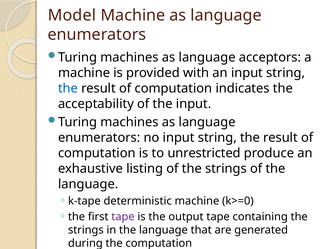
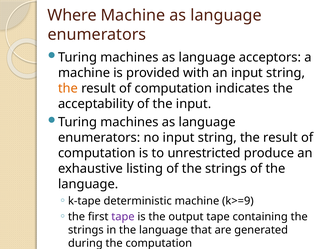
Model: Model -> Where (72, 15)
the colour: blue -> orange (68, 88)
k>=0: k>=0 -> k>=9 (238, 201)
